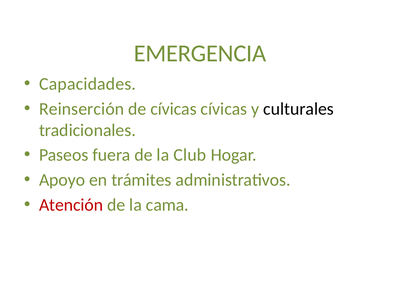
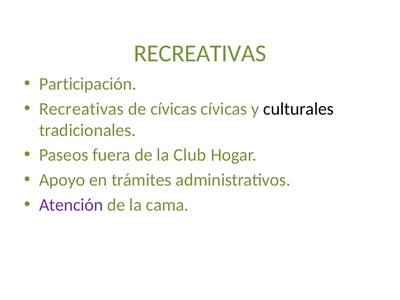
EMERGENCIA: EMERGENCIA -> RECREATIVAS (200, 53)
Capacidades: Capacidades -> Participación (88, 84)
Reinserción: Reinserción -> Recreativas (82, 109)
Atención colour: red -> purple (71, 205)
